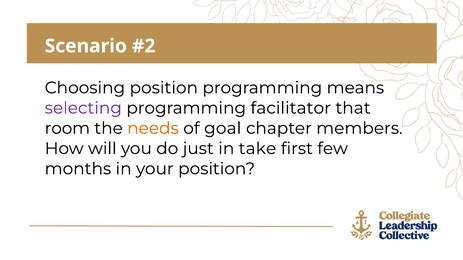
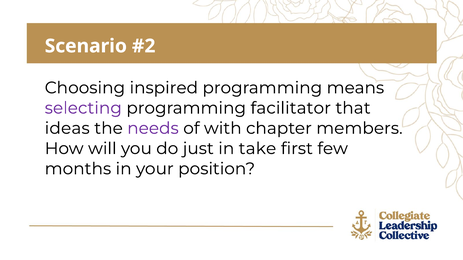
Choosing position: position -> inspired (164, 88)
room: room -> ideas (67, 128)
needs colour: orange -> purple (153, 128)
goal: goal -> with (223, 128)
